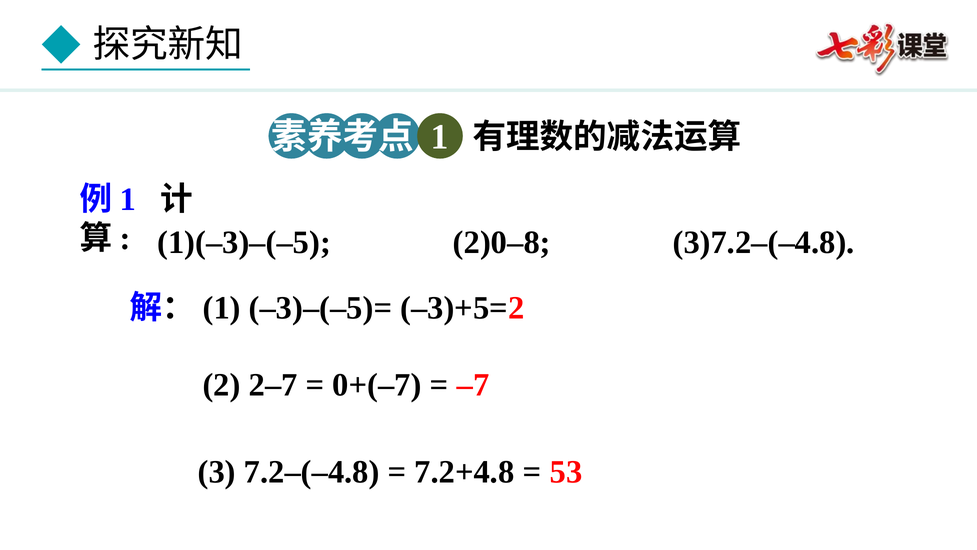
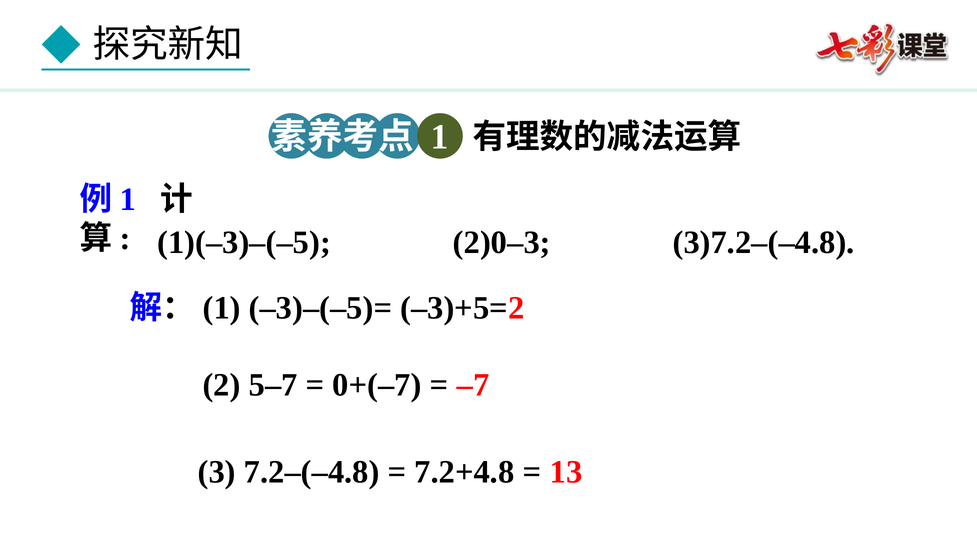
2)0–8: 2)0–8 -> 2)0–3 (502, 242)
2–7: 2–7 -> 5–7 (273, 385)
53: 53 -> 13 (566, 472)
